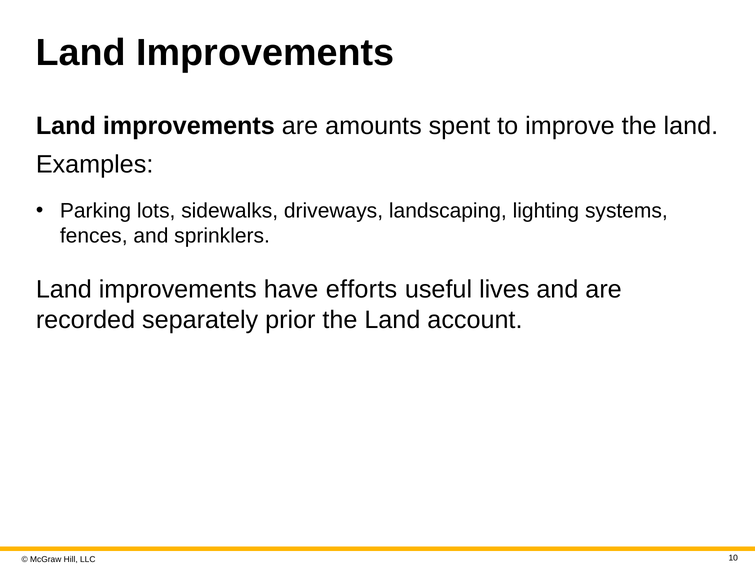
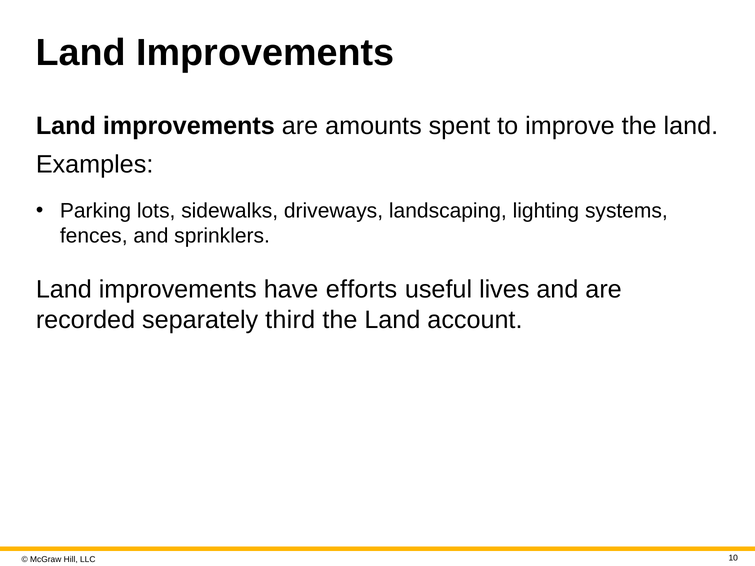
prior: prior -> third (290, 320)
